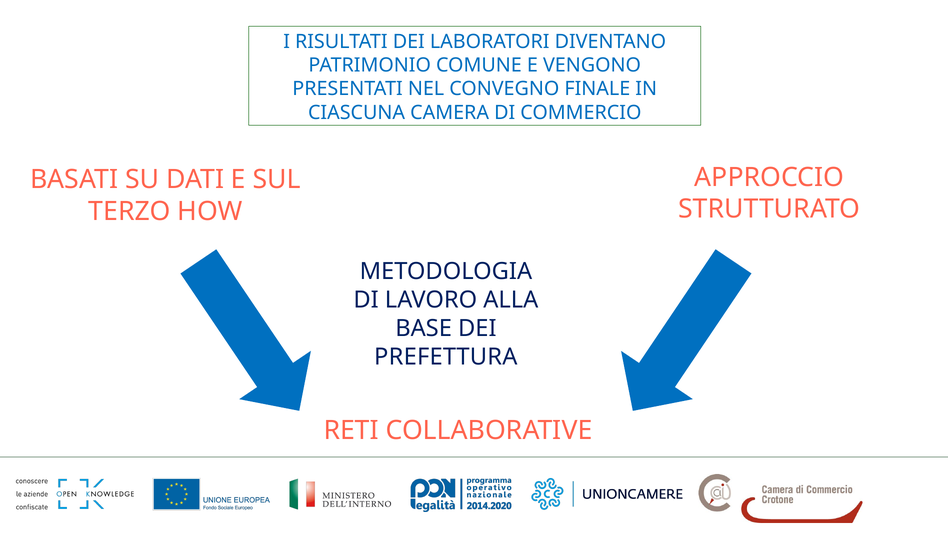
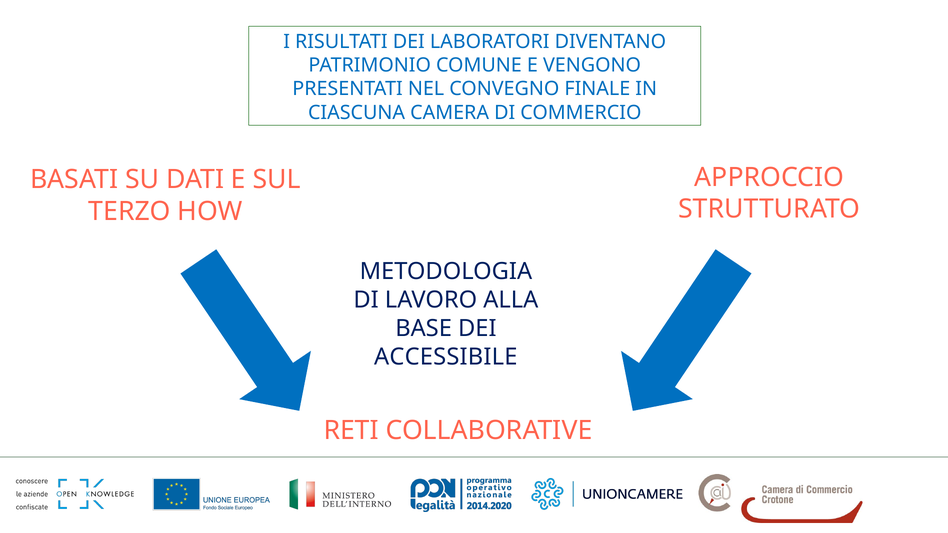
PREFETTURA: PREFETTURA -> ACCESSIBILE (446, 357)
